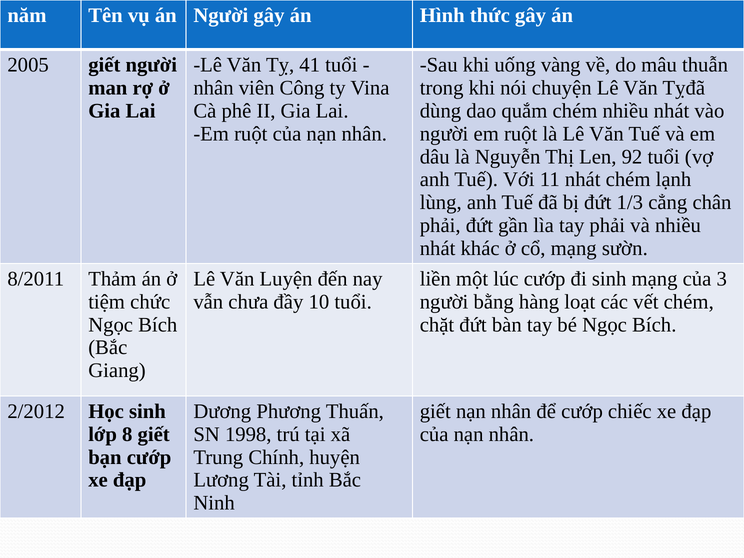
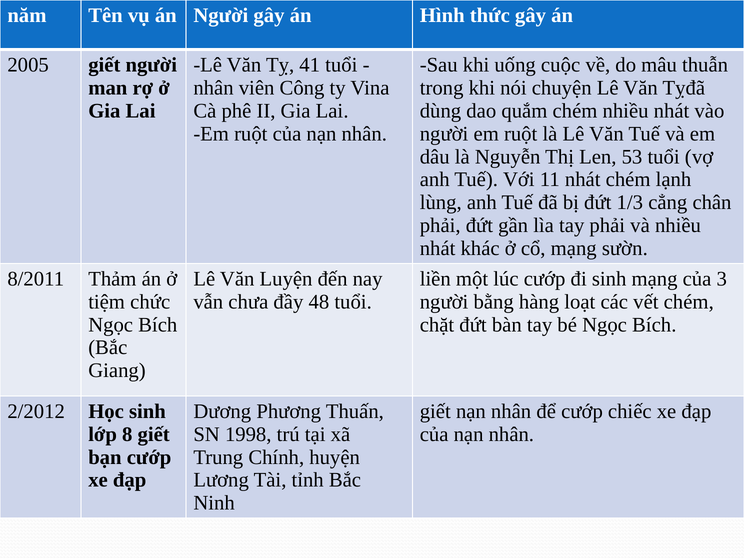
vàng: vàng -> cuộc (561, 65)
92: 92 -> 53 (632, 157)
10: 10 -> 48 (319, 302)
